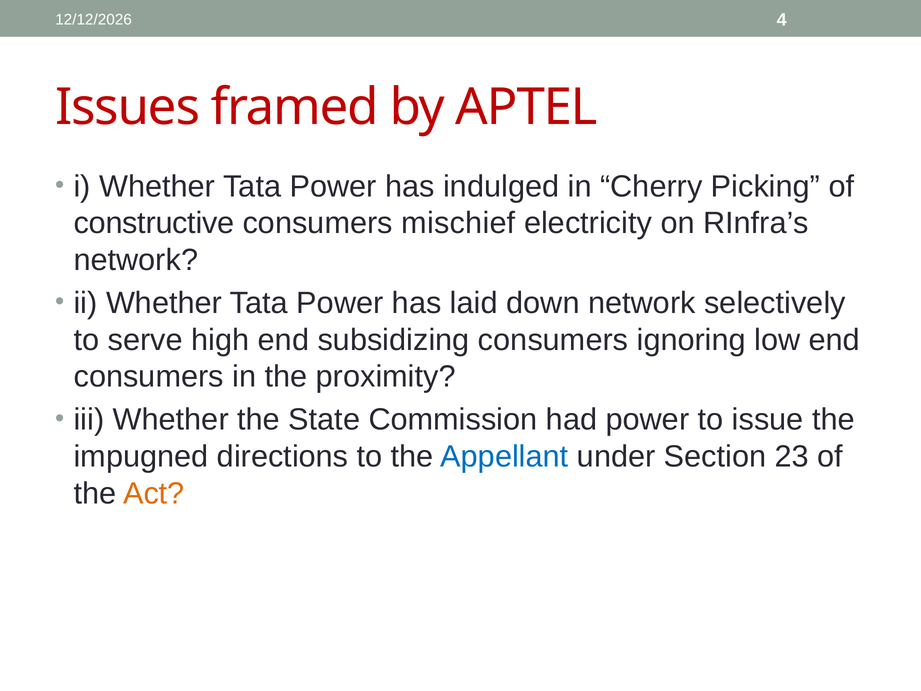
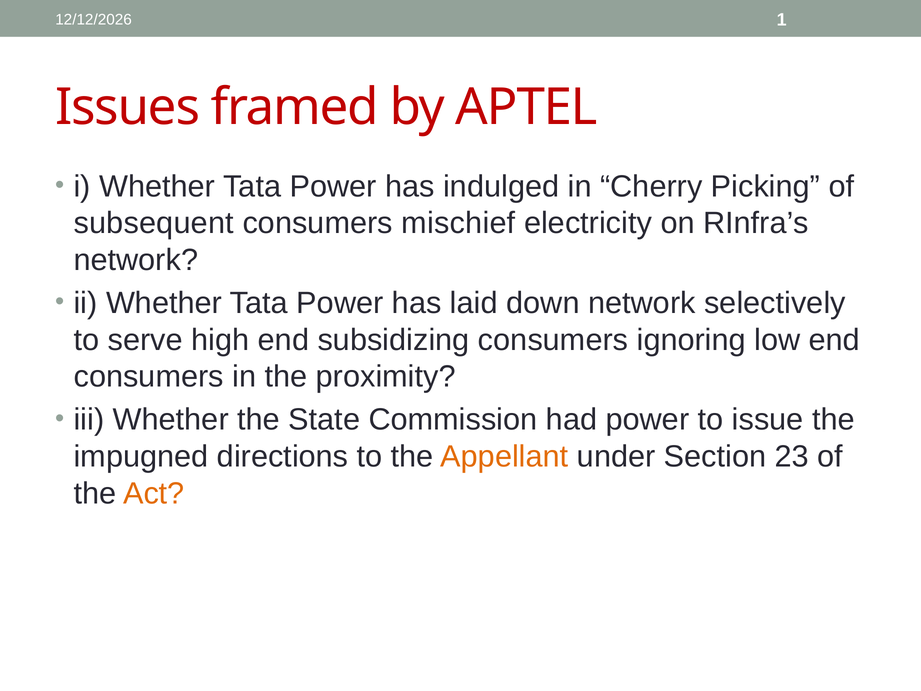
4: 4 -> 1 (782, 20)
constructive: constructive -> subsequent (154, 223)
Appellant colour: blue -> orange (504, 456)
